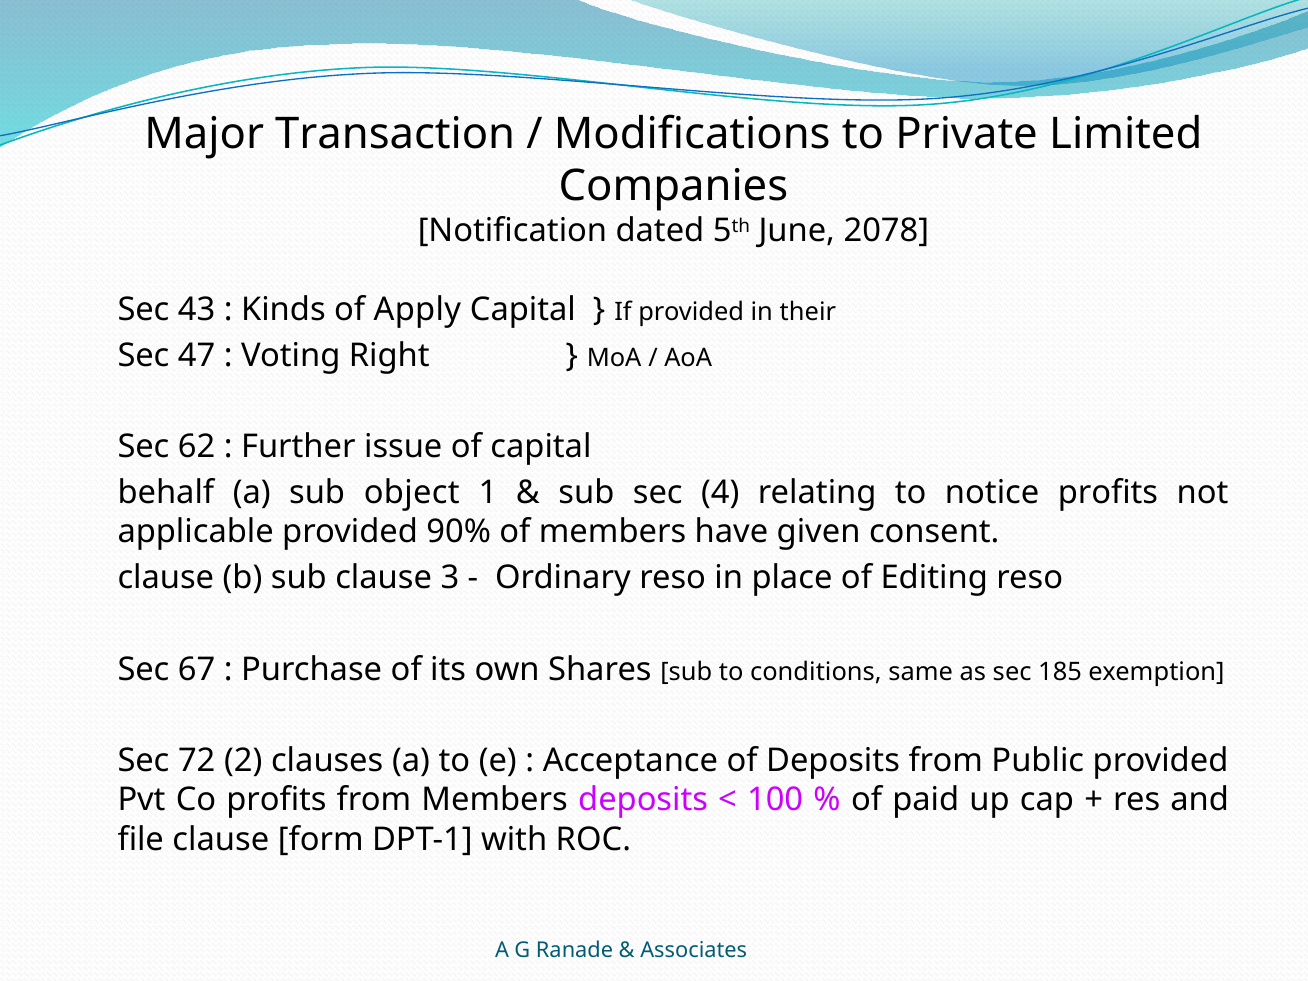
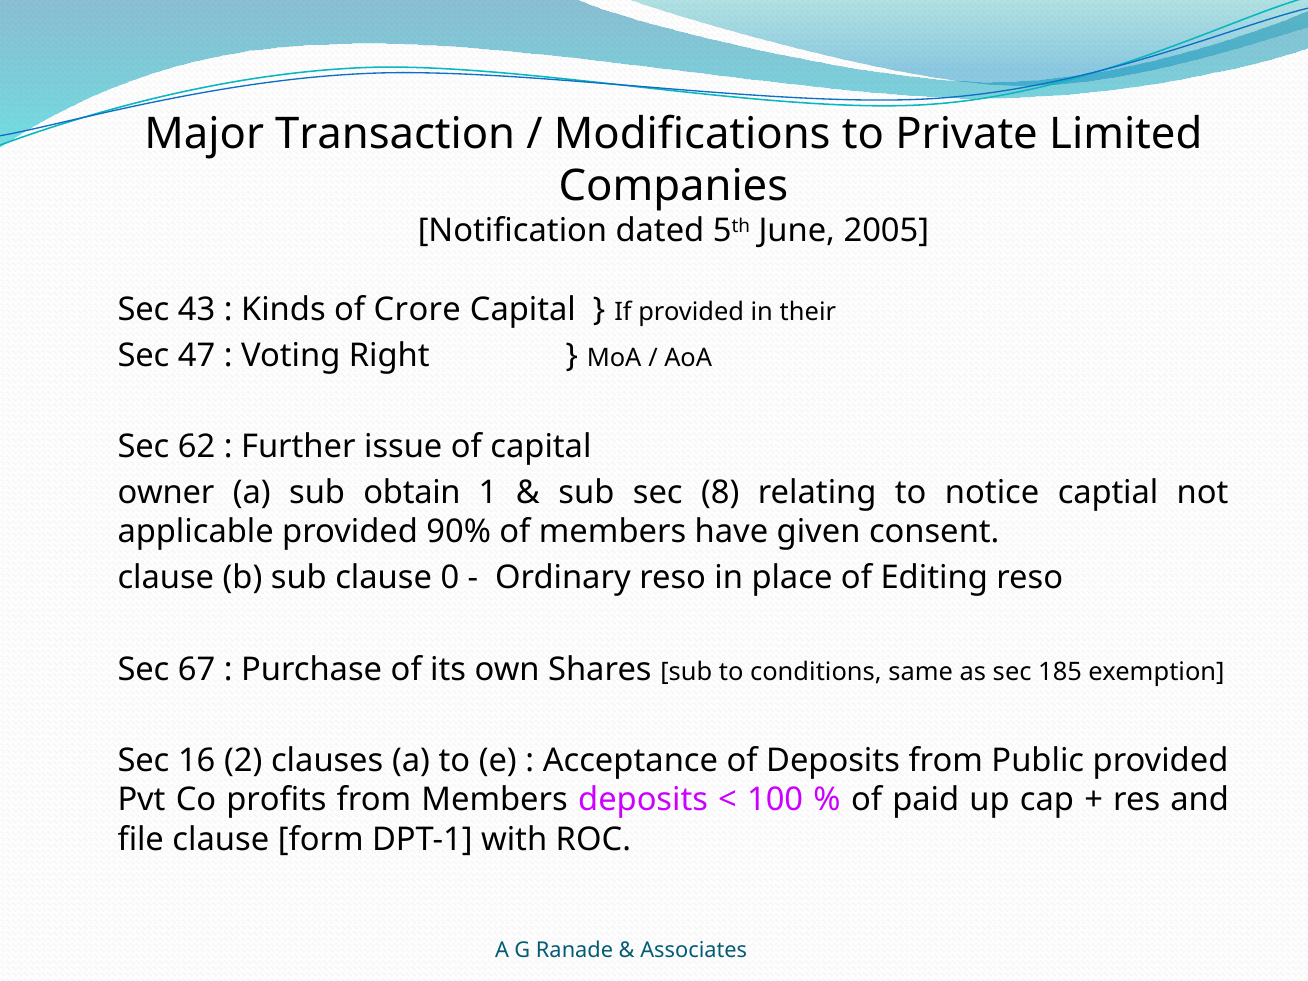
2078: 2078 -> 2005 (886, 231)
Apply: Apply -> Crore (417, 310)
behalf: behalf -> owner (166, 493)
object: object -> obtain (412, 493)
4: 4 -> 8 (720, 493)
notice profits: profits -> captial (1108, 493)
3: 3 -> 0 (450, 578)
72: 72 -> 16 (197, 761)
